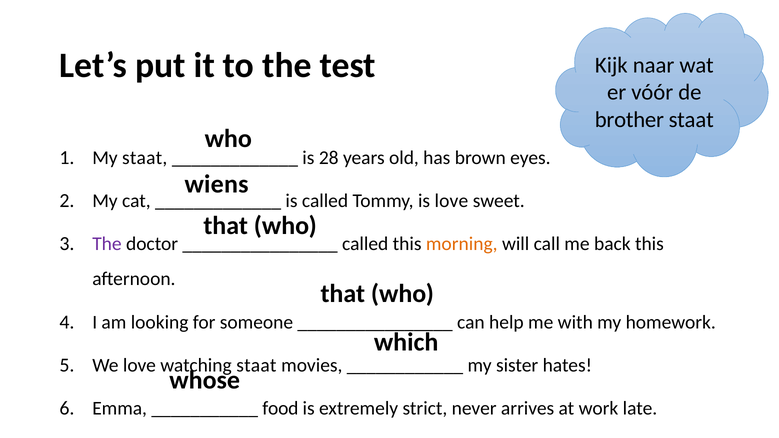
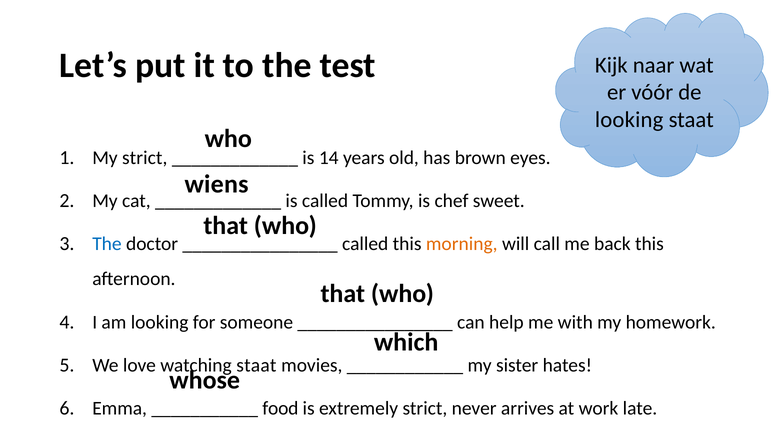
brother: brother -> looking (629, 120)
My staat: staat -> strict (145, 158)
28: 28 -> 14 (329, 158)
is love: love -> chef (451, 201)
The colour: purple -> blue (107, 244)
